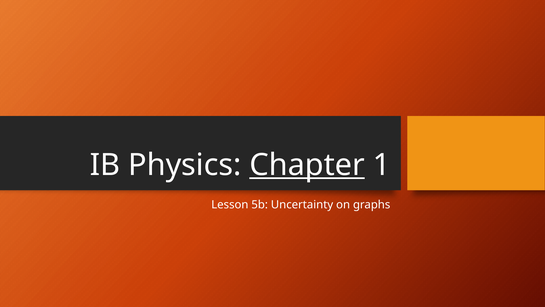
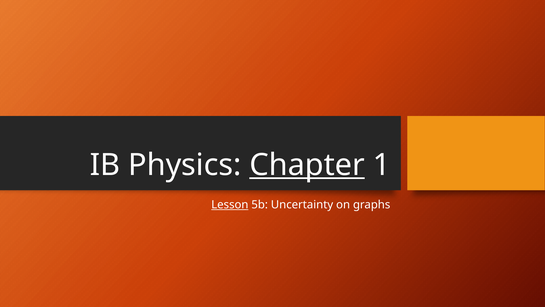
Lesson underline: none -> present (230, 205)
